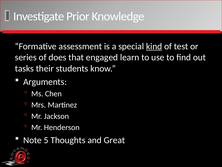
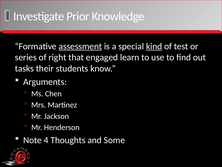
assessment underline: none -> present (80, 46)
does: does -> right (57, 57)
5: 5 -> 4 (46, 140)
Great: Great -> Some (114, 140)
